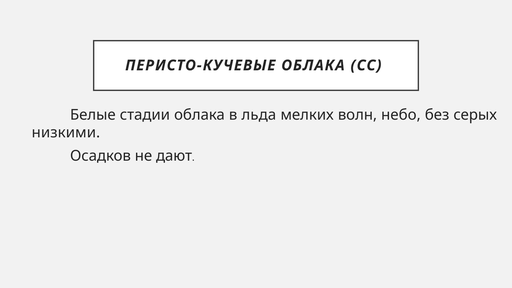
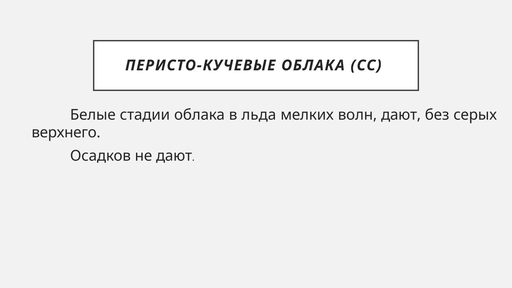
волн небо: небо -> дают (401, 115)
низкими: низкими -> верхнего (66, 133)
